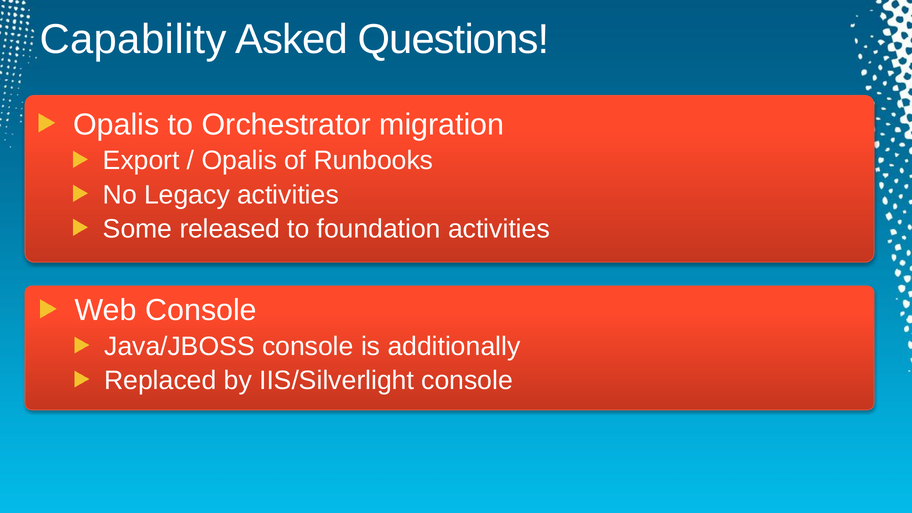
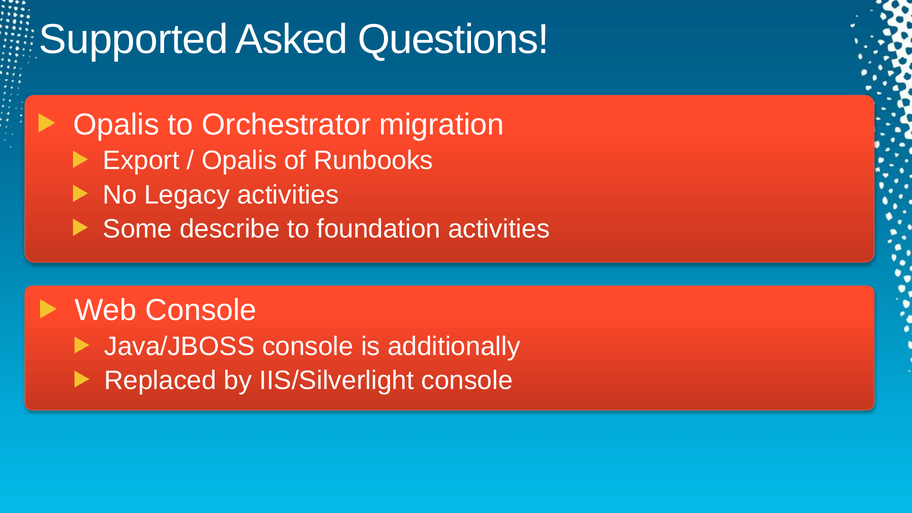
Capability: Capability -> Supported (134, 39)
released: released -> describe (230, 229)
